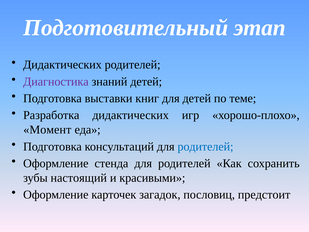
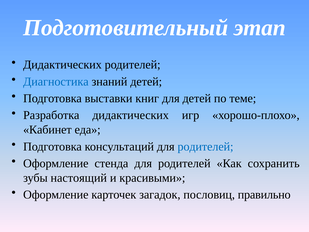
Диагностика colour: purple -> blue (56, 81)
Момент: Момент -> Кабинет (47, 130)
предстоит: предстоит -> правильно (264, 195)
